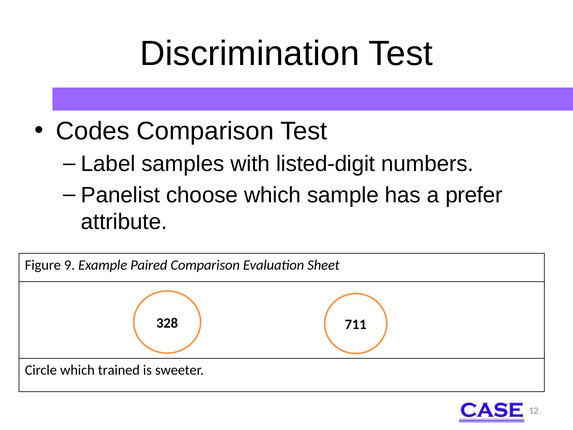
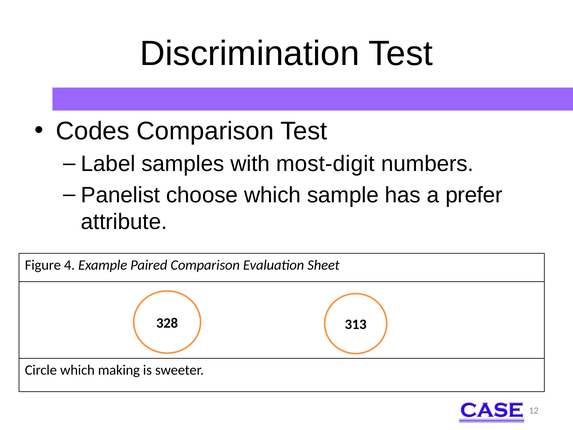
listed-digit: listed-digit -> most-digit (325, 164)
9: 9 -> 4 (69, 265)
711: 711 -> 313 (356, 324)
trained: trained -> making (119, 370)
